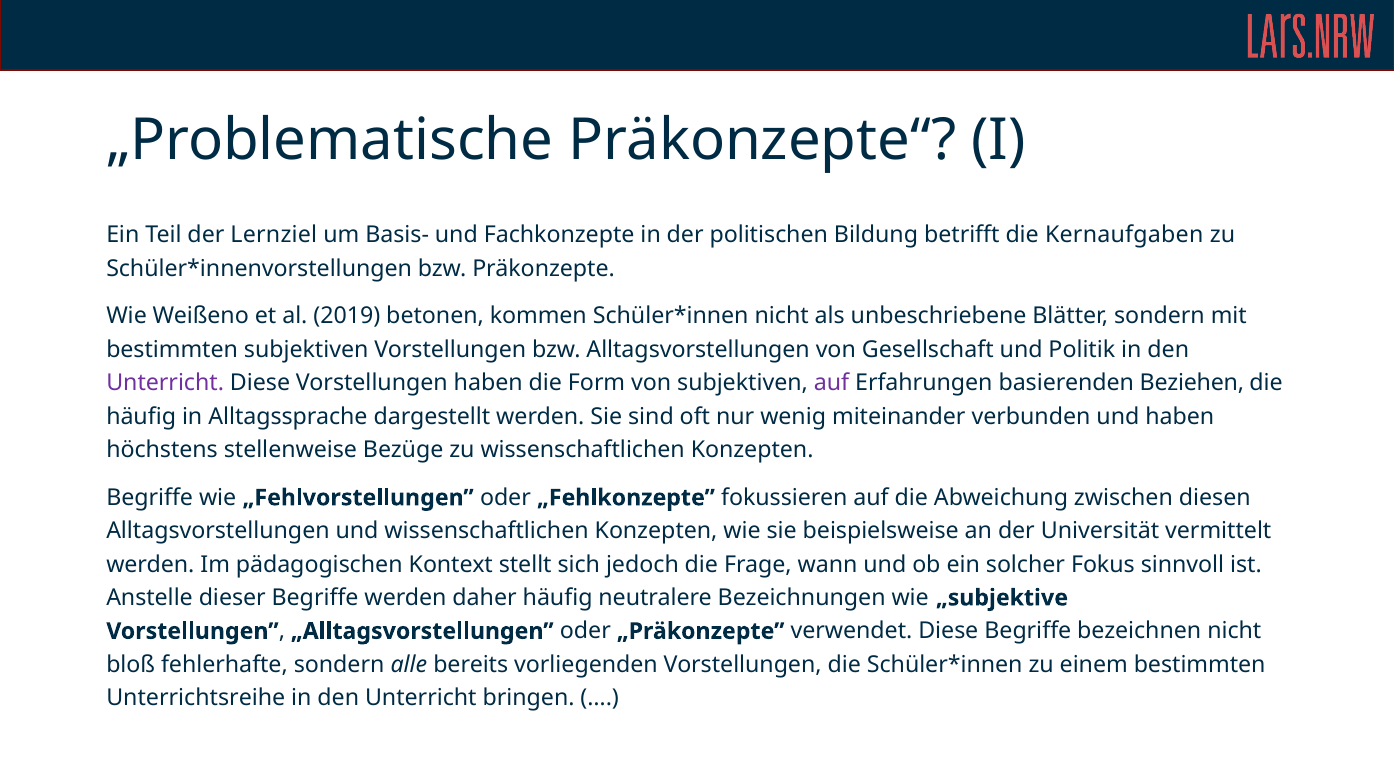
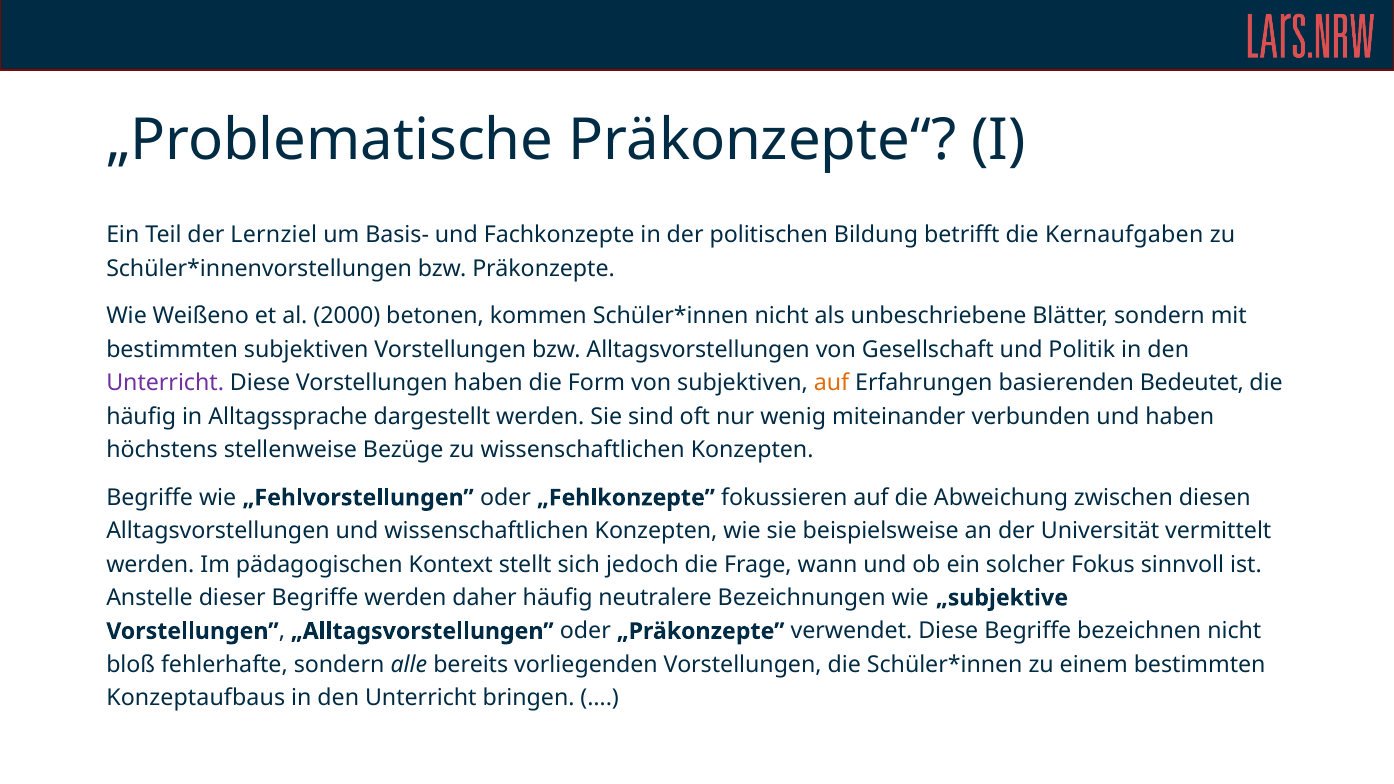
2019: 2019 -> 2000 (347, 316)
auf colour: purple -> orange (832, 383)
Beziehen: Beziehen -> Bedeutet (1192, 383)
Unterrichtsreihe: Unterrichtsreihe -> Konzeptaufbaus (196, 698)
